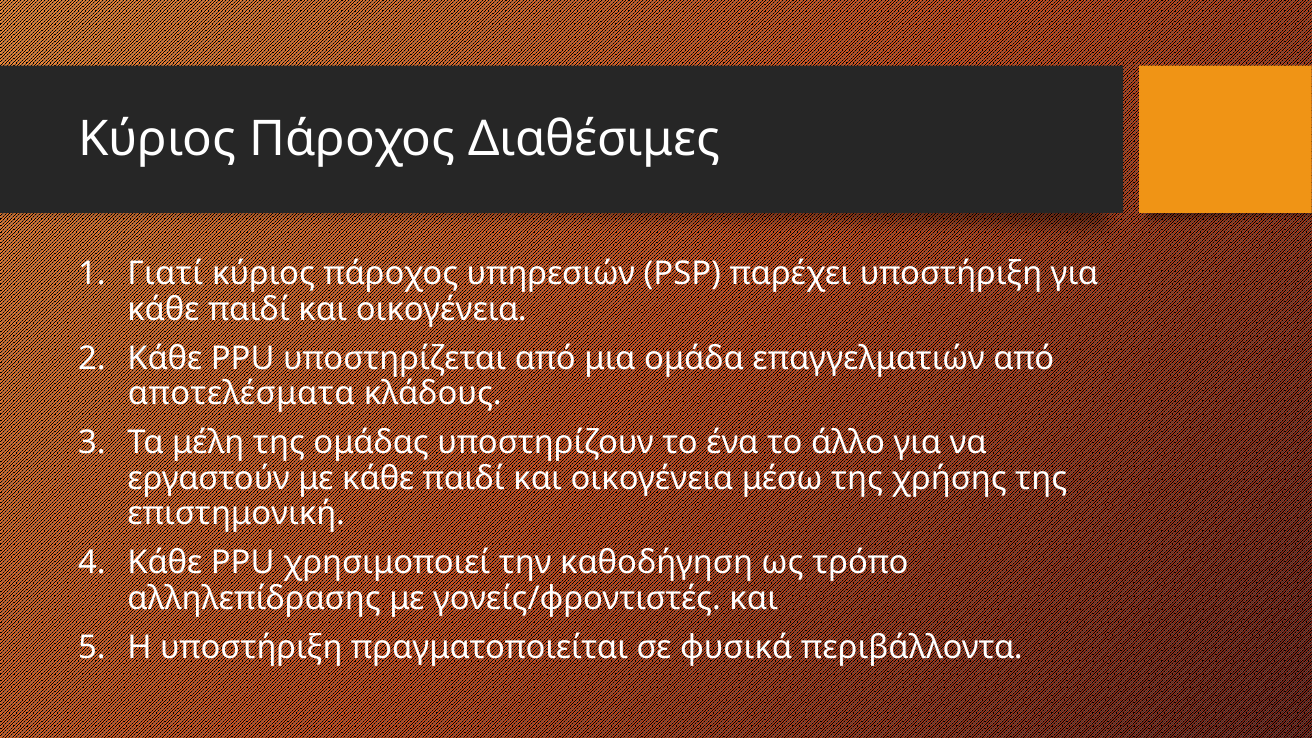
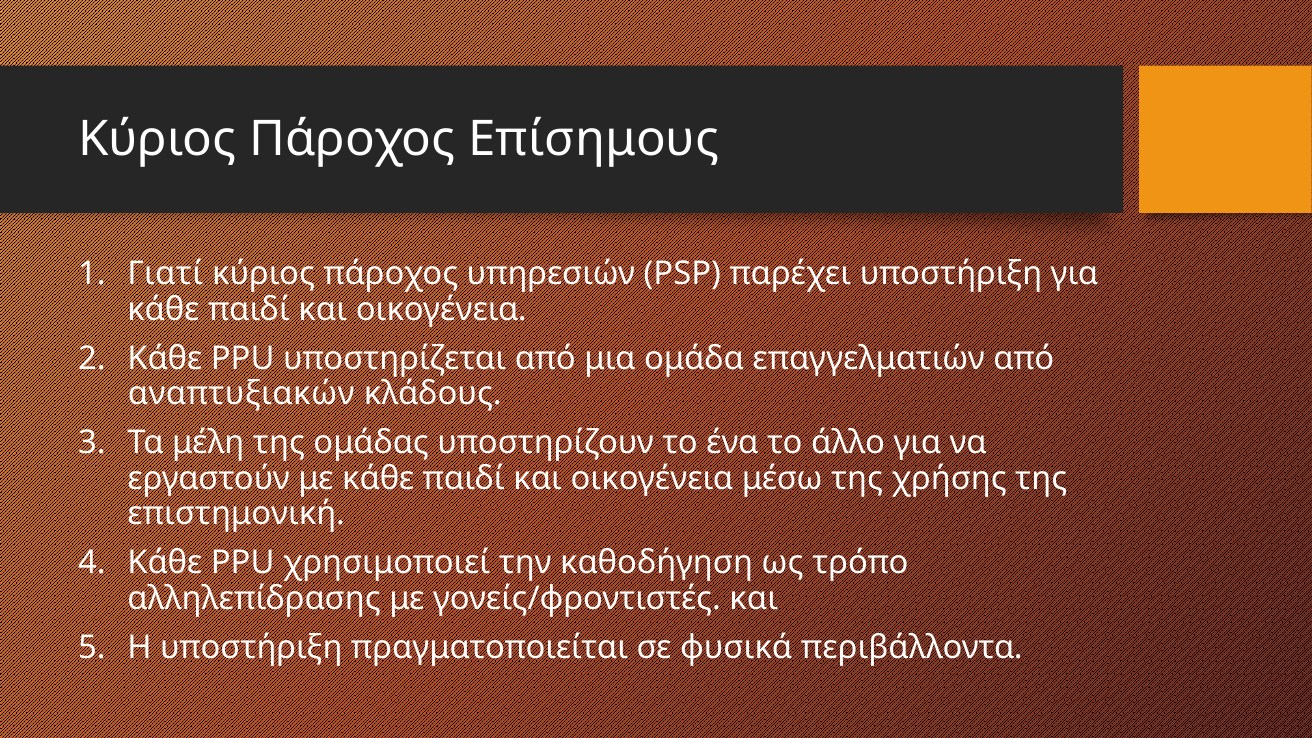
Διαθέσιμες: Διαθέσιμες -> Επίσημους (594, 139)
αποτελέσματα: αποτελέσματα -> αναπτυξιακών (241, 394)
